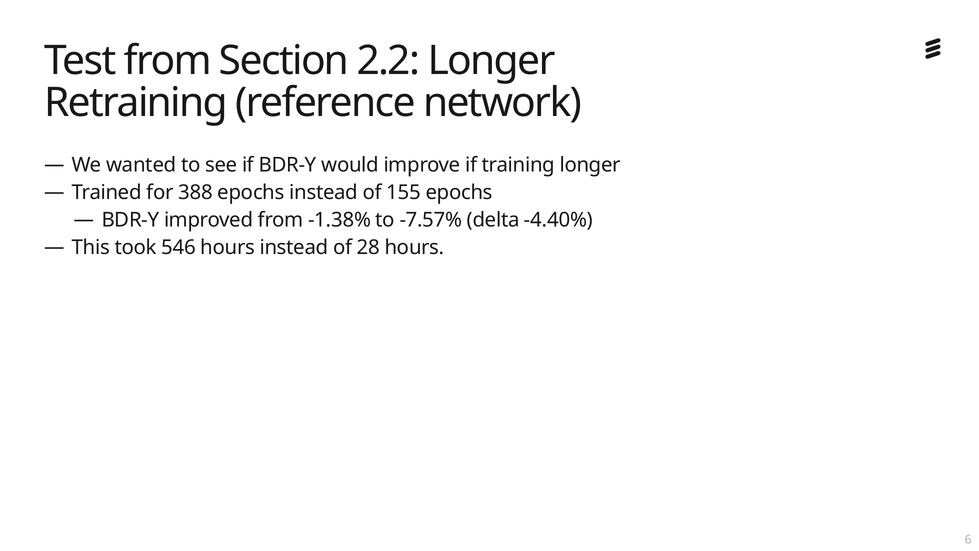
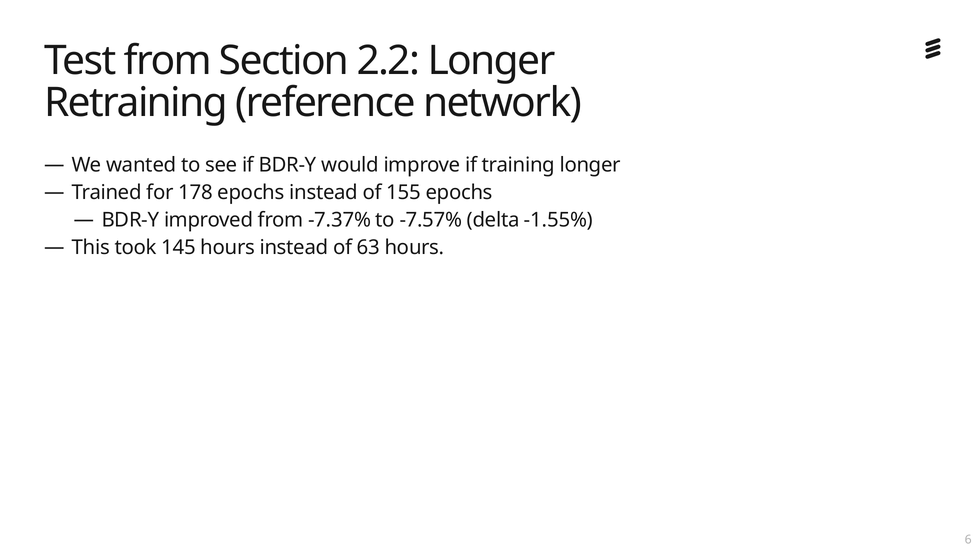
388: 388 -> 178 (196, 192)
-1.38%: -1.38% -> -7.37% (340, 220)
-4.40%: -4.40% -> -1.55% (558, 220)
546: 546 -> 145 (179, 247)
28: 28 -> 63 (368, 247)
